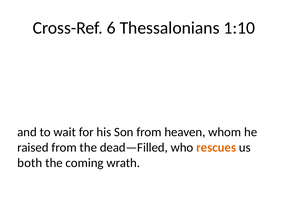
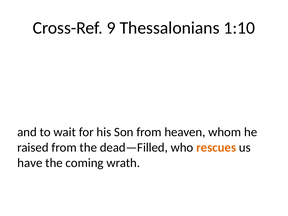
6: 6 -> 9 (111, 28)
both: both -> have (30, 163)
